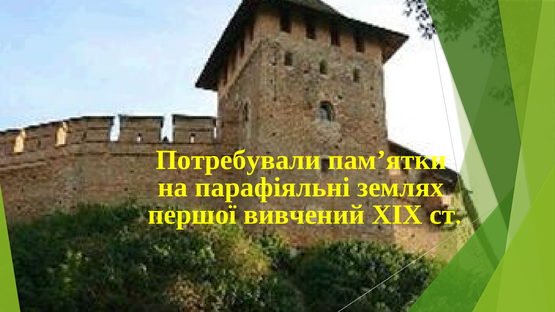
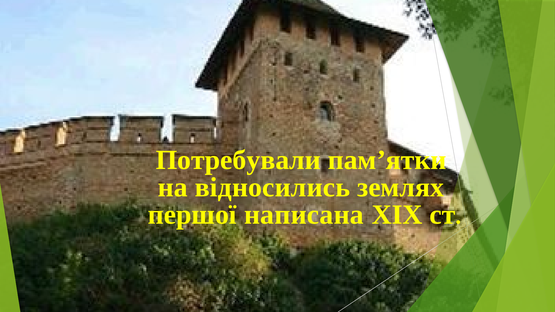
парафіяльні: парафіяльні -> відносились (272, 187)
вивчений: вивчений -> написана (304, 215)
